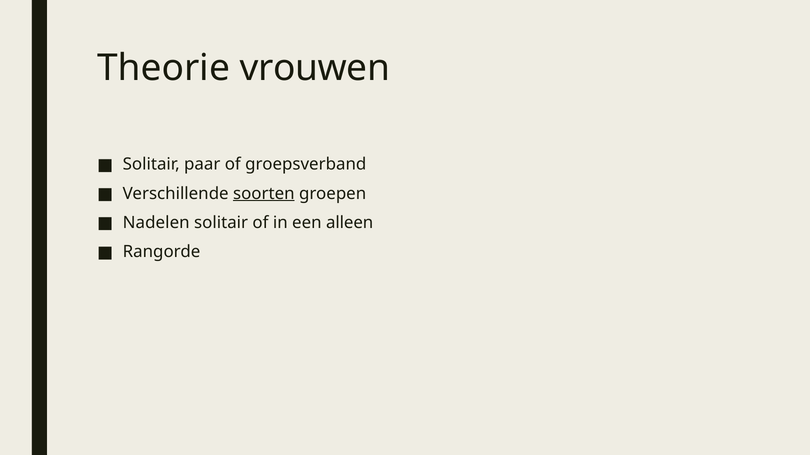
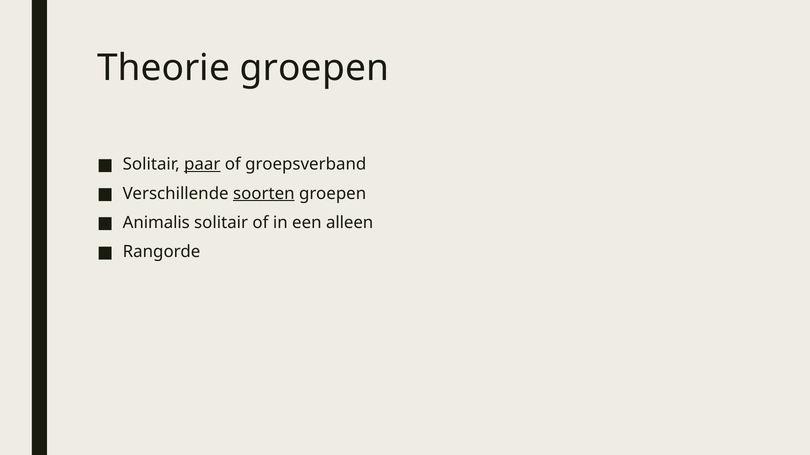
Theorie vrouwen: vrouwen -> groepen (314, 68)
paar underline: none -> present (202, 165)
Nadelen: Nadelen -> Animalis (156, 223)
